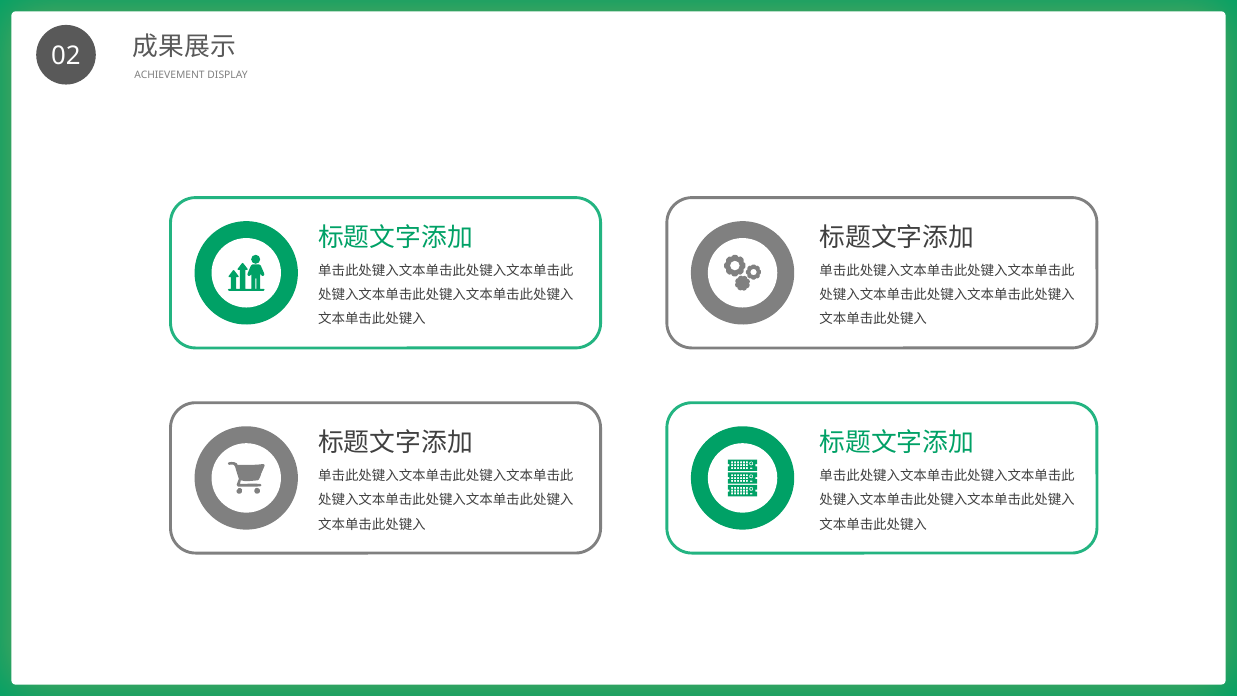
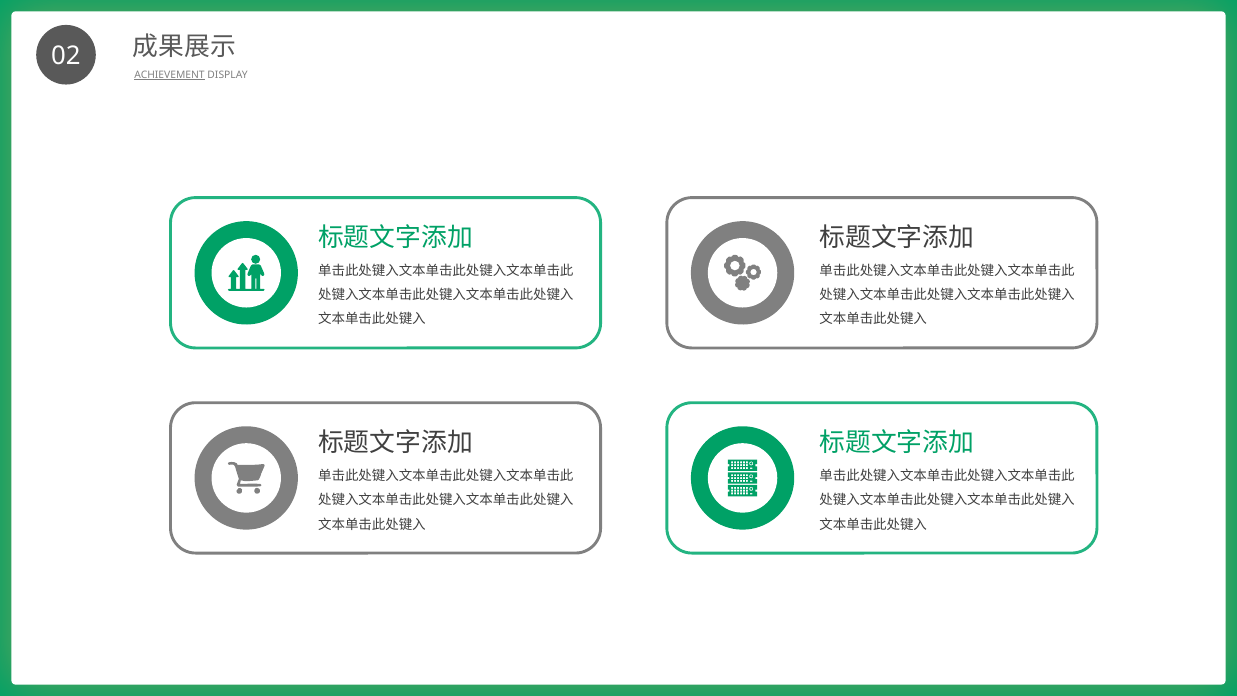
ACHIEVEMENT underline: none -> present (169, 75)
